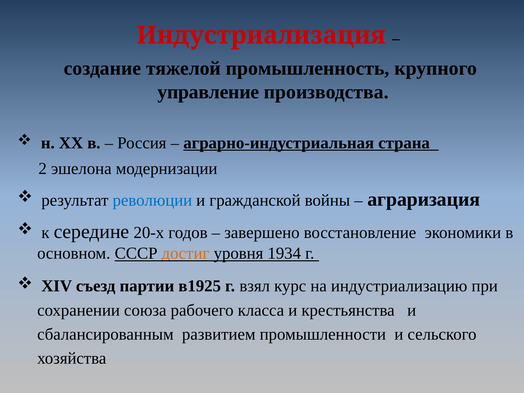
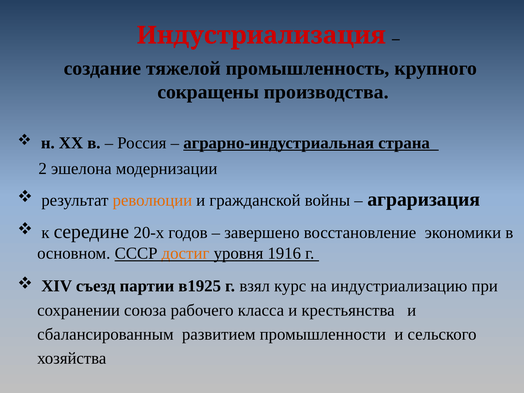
управление: управление -> сокращены (208, 92)
революции colour: blue -> orange (152, 200)
1934: 1934 -> 1916 (284, 253)
